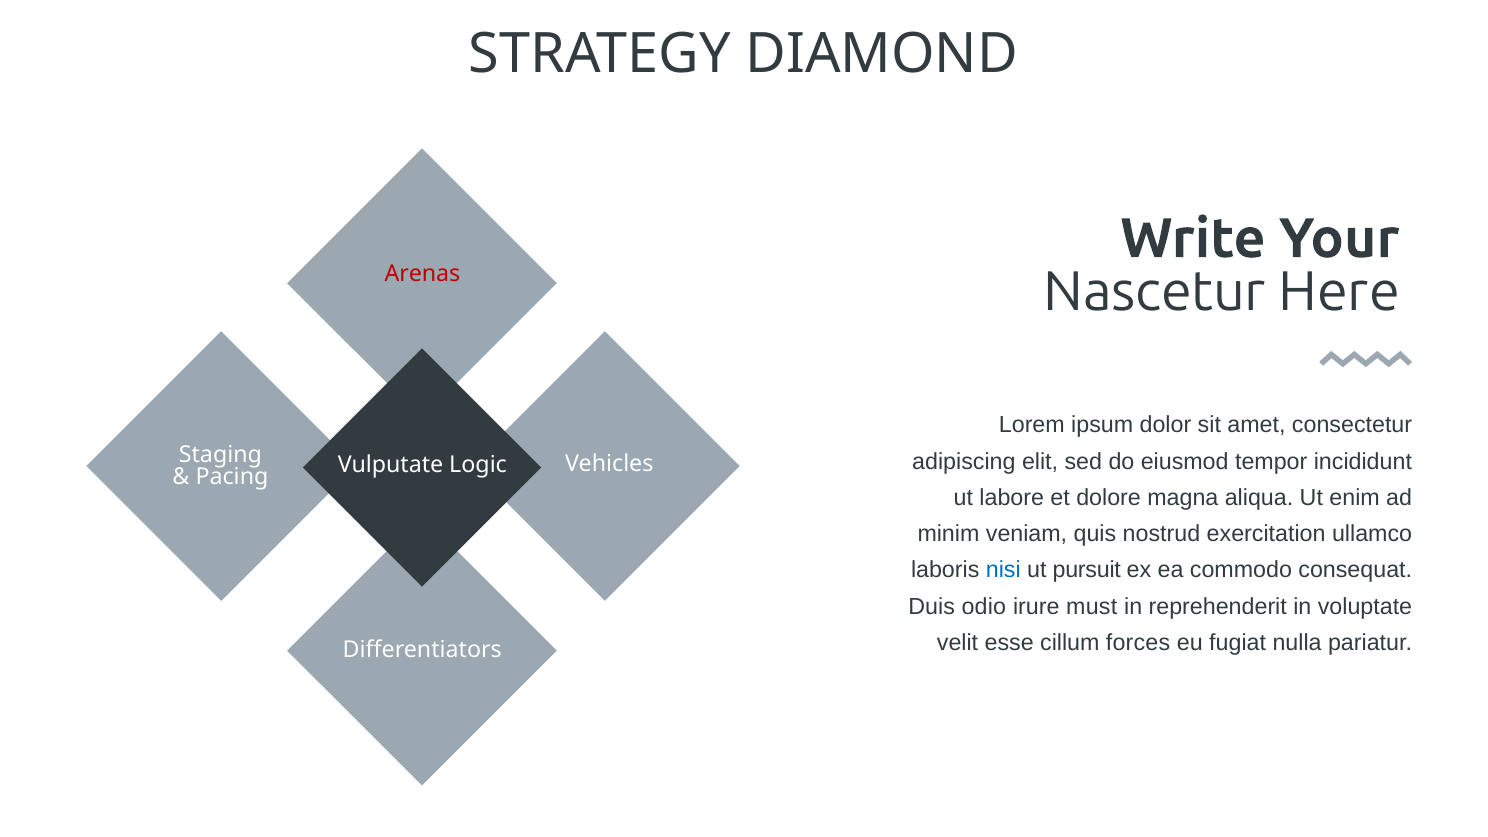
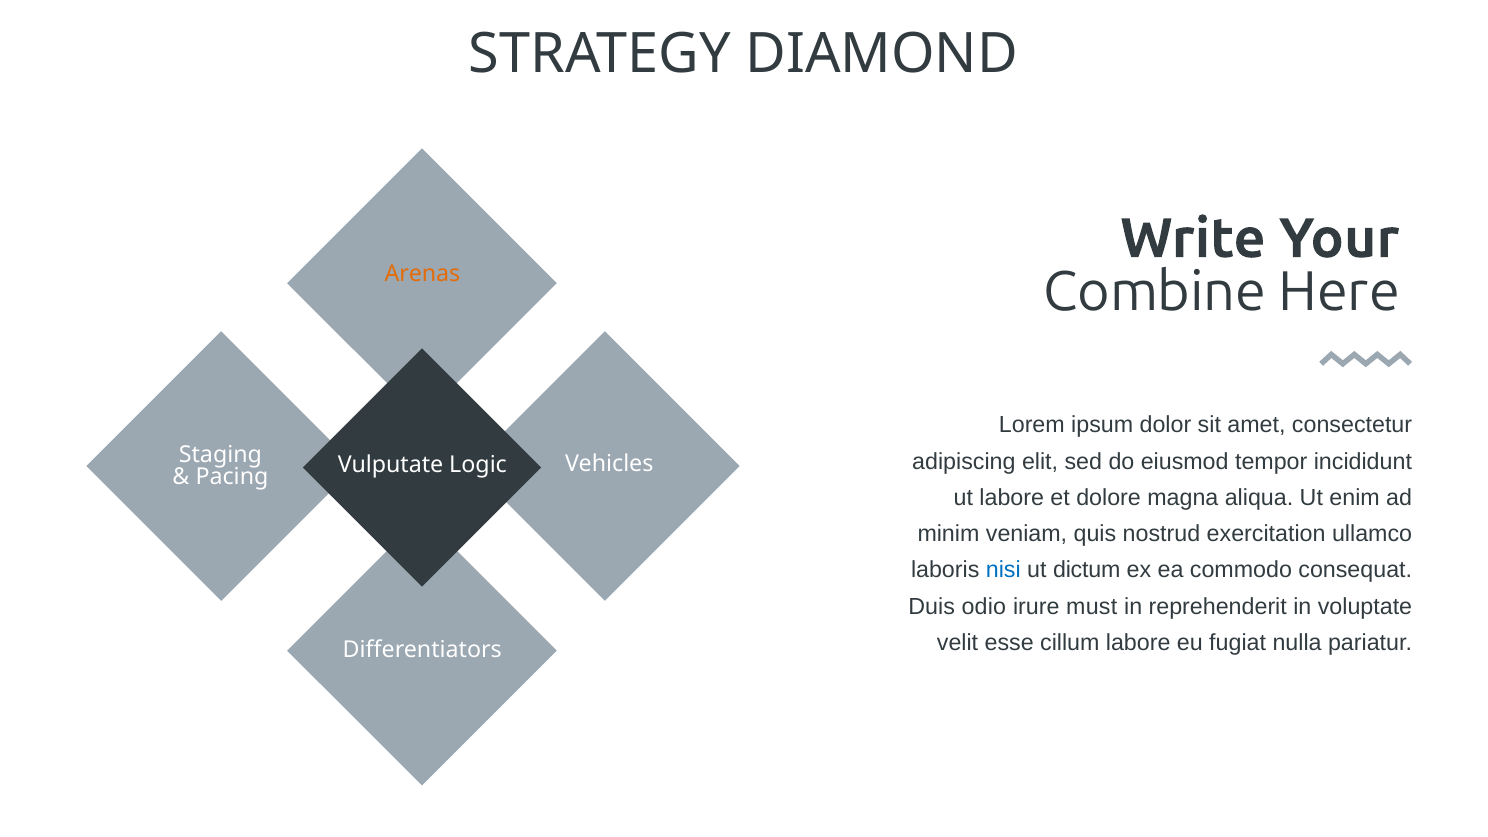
Arenas colour: red -> orange (422, 274)
Nascetur: Nascetur -> Combine (1155, 292)
pursuit: pursuit -> dictum (1087, 570)
cillum forces: forces -> labore (1138, 643)
